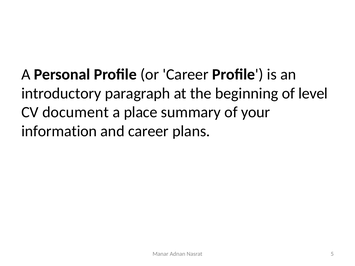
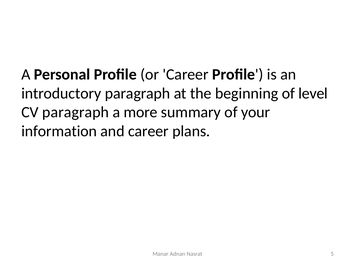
CV document: document -> paragraph (76, 112)
place: place -> more (141, 112)
